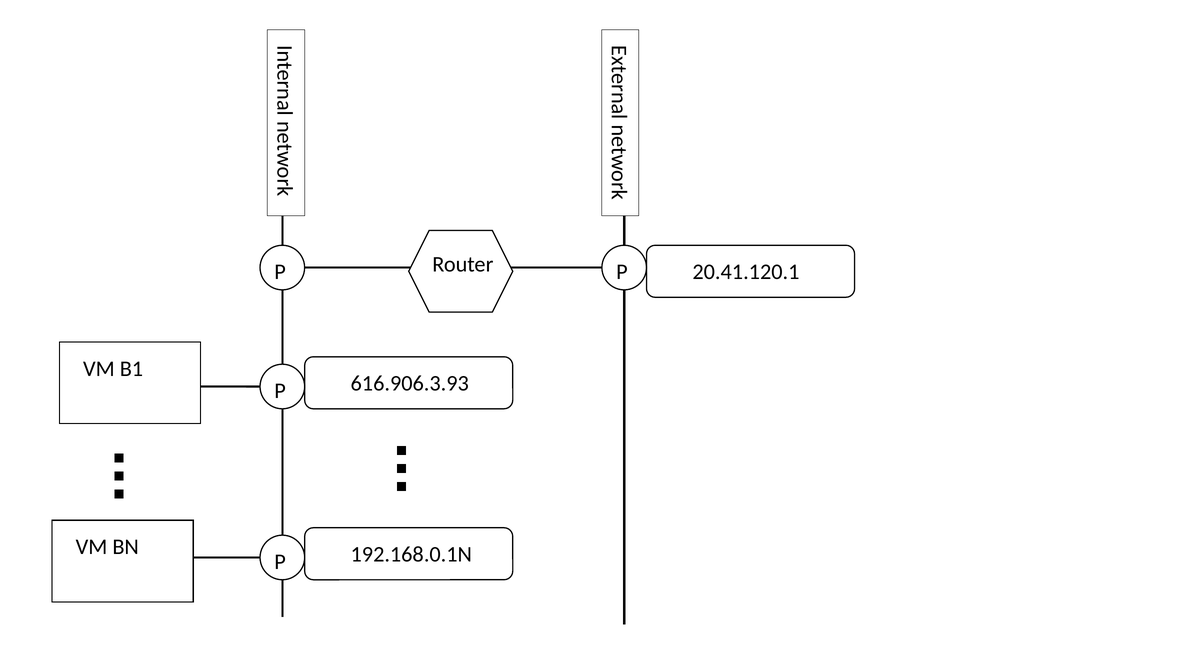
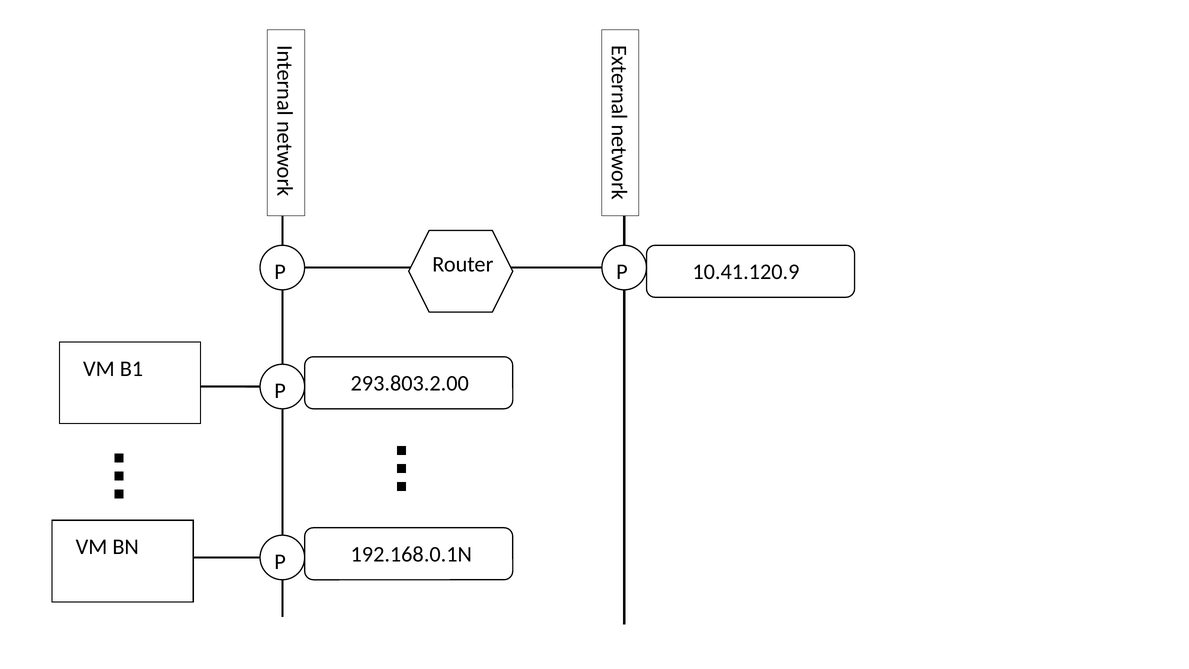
20.41.120.1: 20.41.120.1 -> 10.41.120.9 (746, 272)
616.906.3.93: 616.906.3.93 -> 293.803.2.00 (410, 383)
